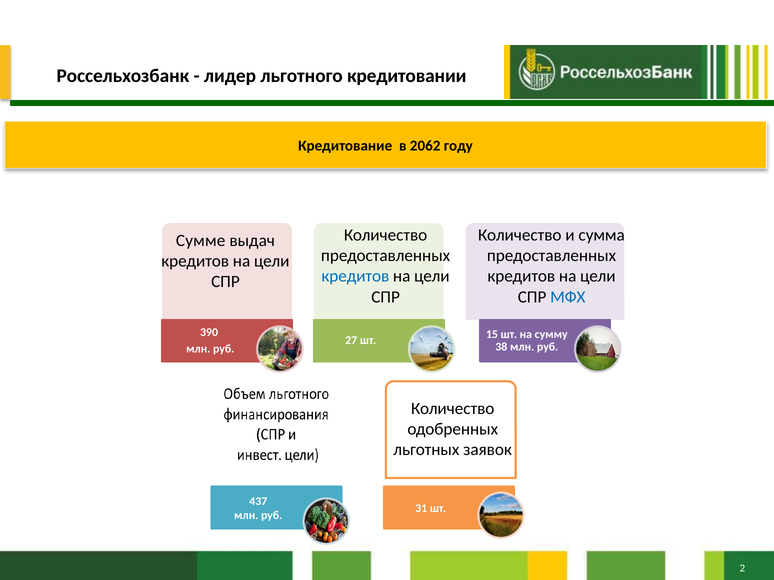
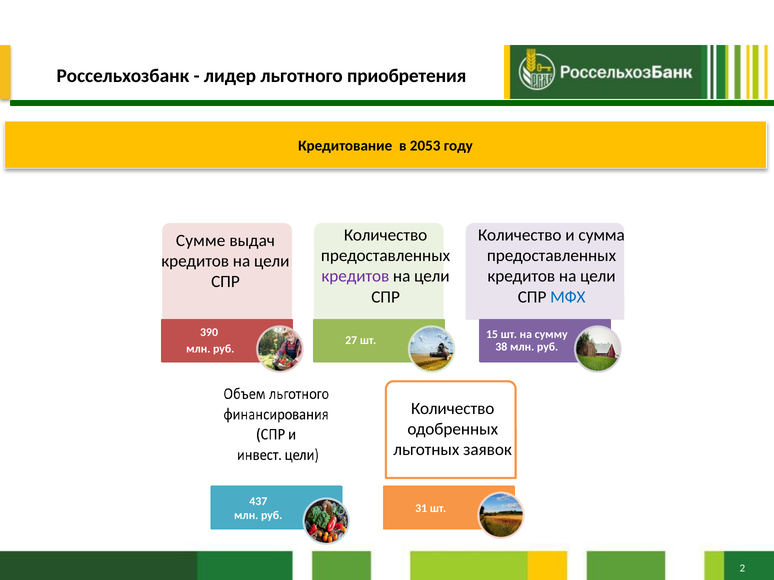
кредитовании: кредитовании -> приобретения (407, 76)
2062: 2062 -> 2053 (425, 146)
кредитов colour: blue -> purple (355, 276)
